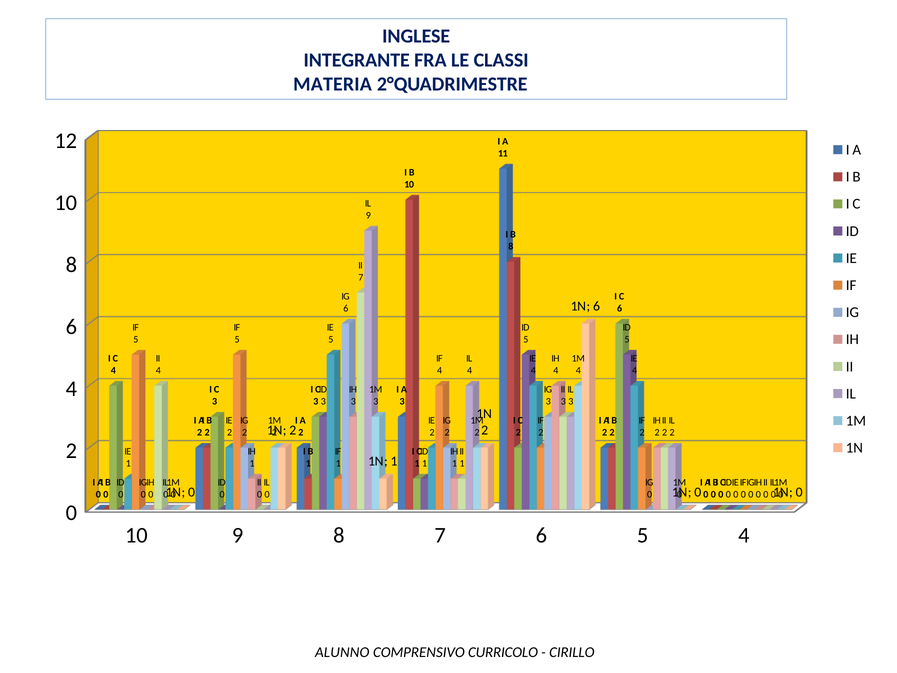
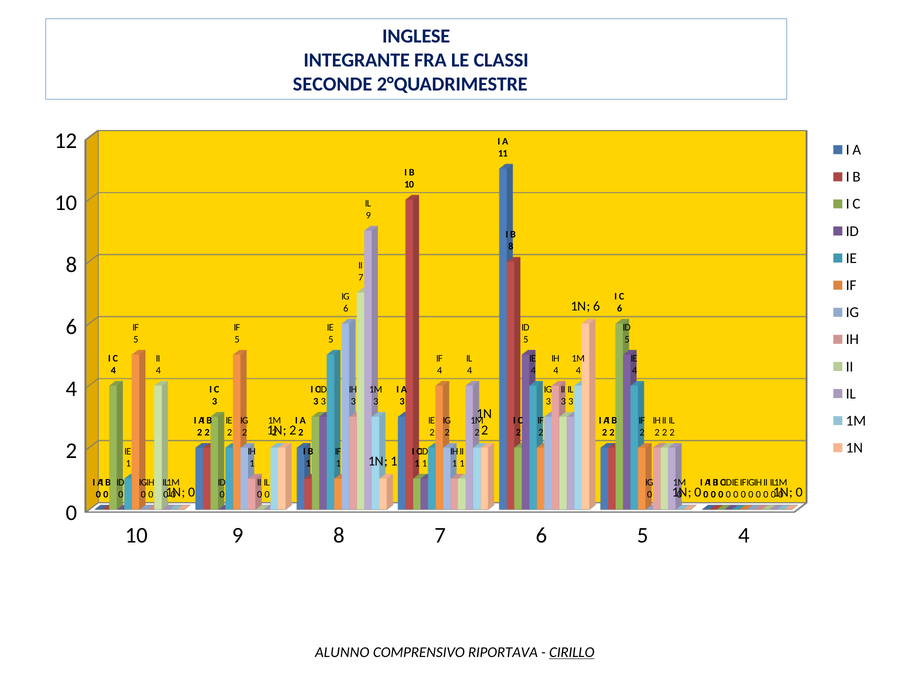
MATERIA: MATERIA -> SECONDE (333, 84)
CURRICOLO: CURRICOLO -> RIPORTAVA (503, 652)
CIRILLO underline: none -> present (572, 652)
